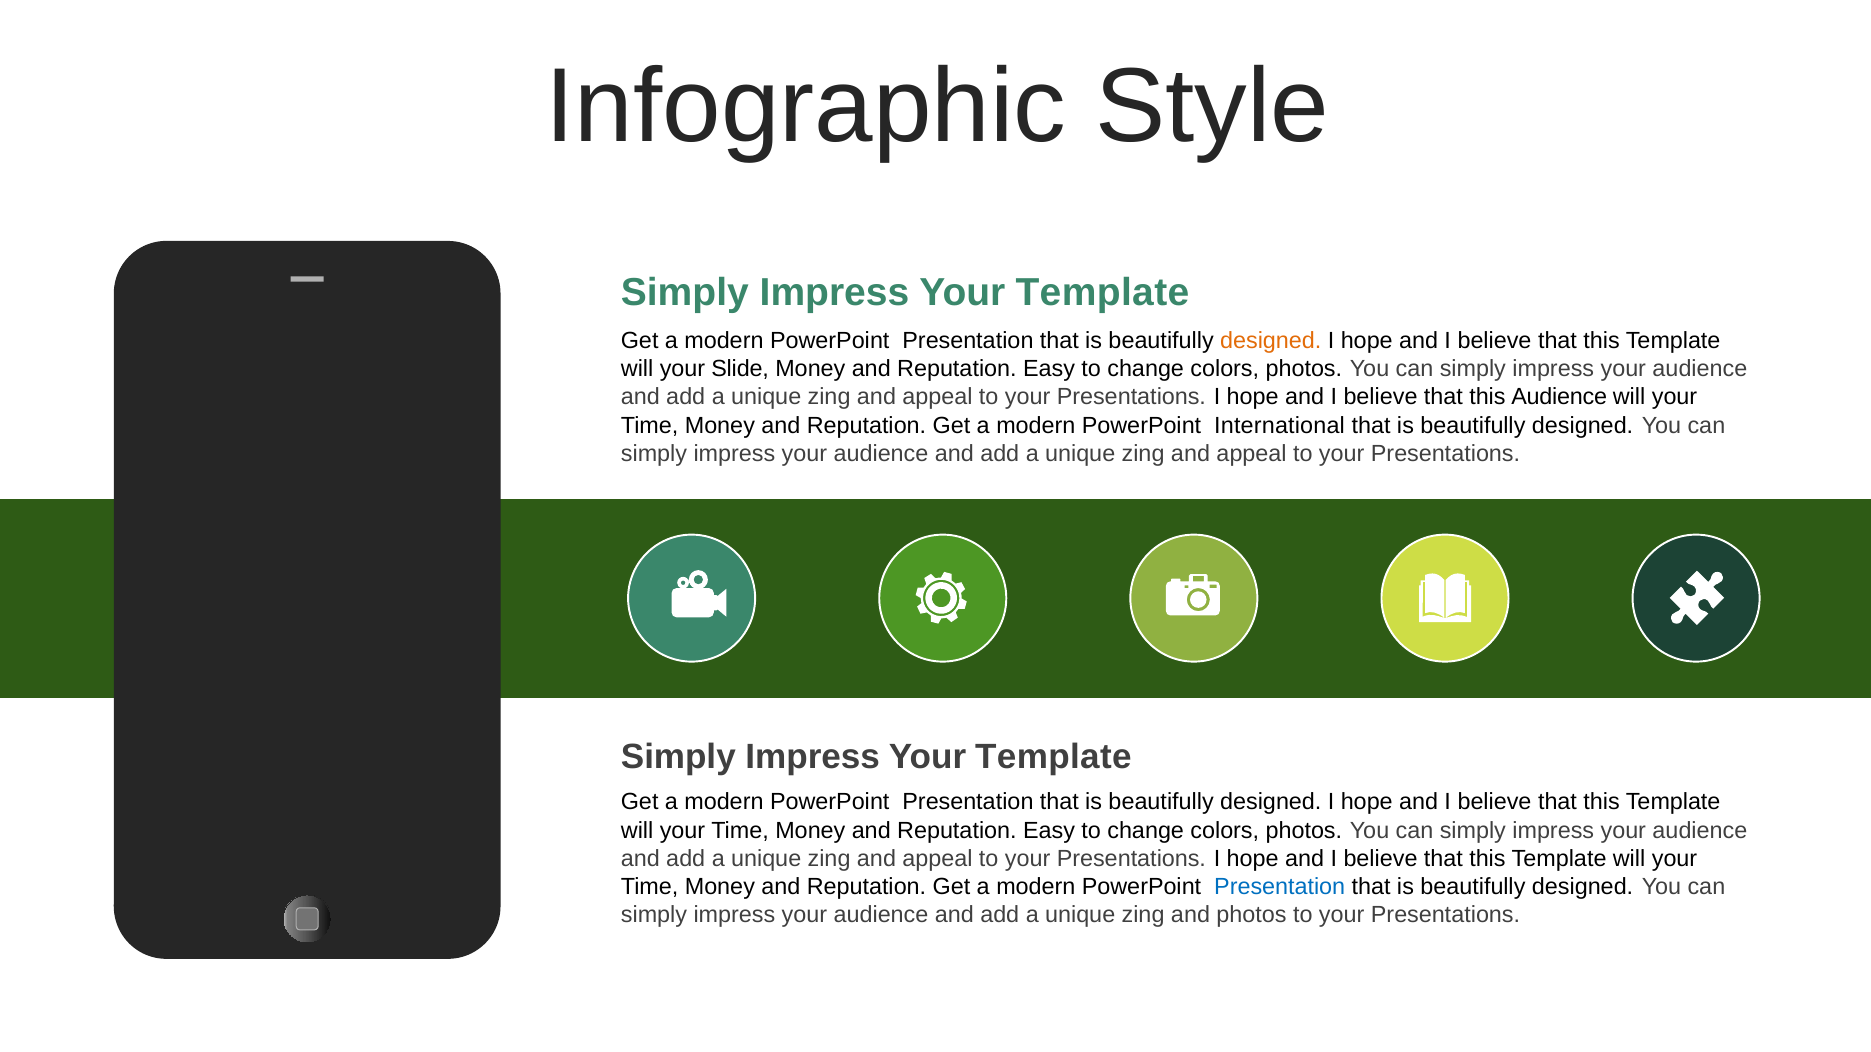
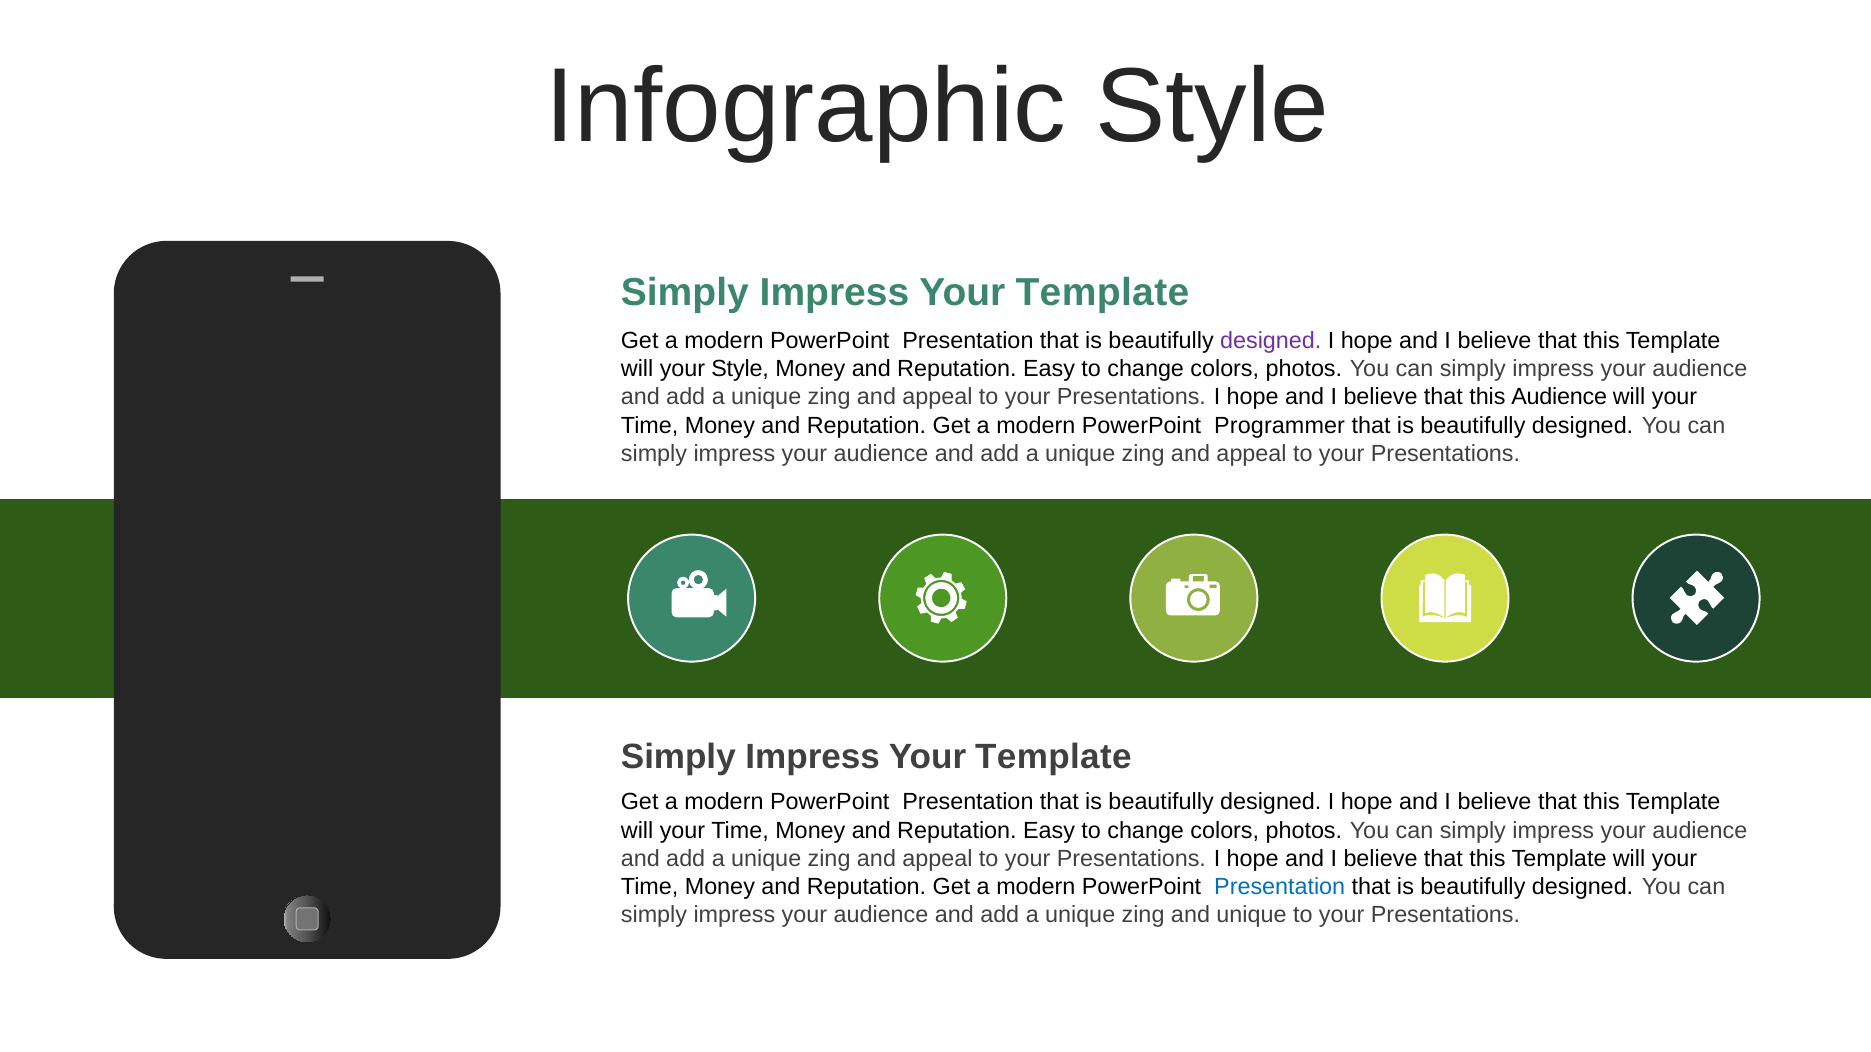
designed colour: orange -> purple (1271, 341)
your Slide: Slide -> Style (740, 369)
International: International -> Programmer (1280, 425)
and photos: photos -> unique (1251, 915)
